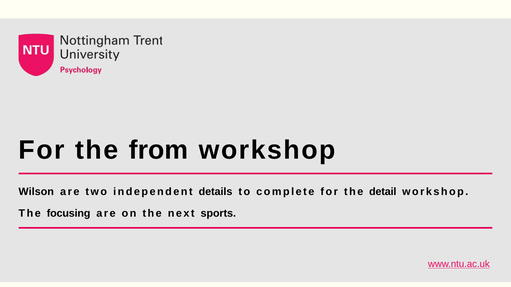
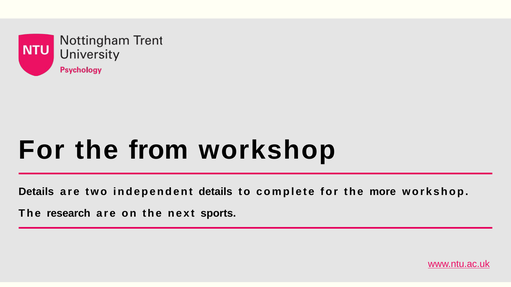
Wilson: Wilson -> Details (36, 192)
detail: detail -> more (383, 192)
focusing: focusing -> research (69, 214)
